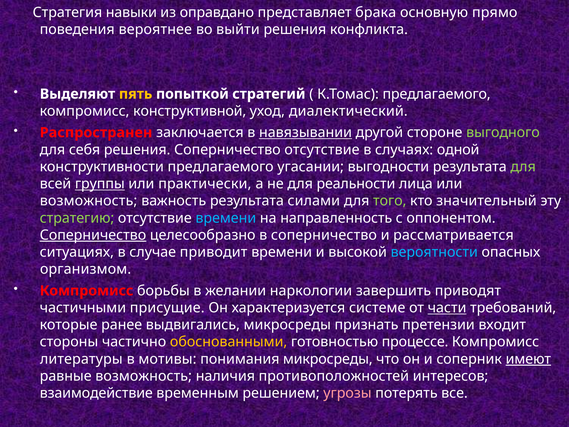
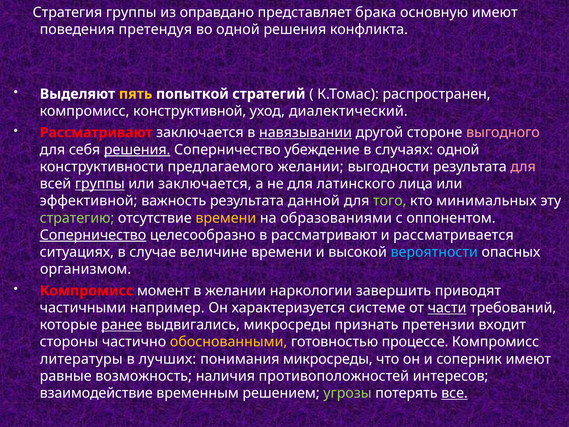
Стратегия навыки: навыки -> группы (131, 12)
основную прямо: прямо -> имеют (495, 12)
вероятнее: вероятнее -> претендуя (155, 29)
во выйти: выйти -> одной (238, 29)
К.Томас предлагаемого: предлагаемого -> распространен (437, 94)
Распространен: Распространен -> Рассматривают (96, 132)
выгодного colour: light green -> pink (503, 132)
решения underline: none -> present (137, 150)
Соперничество отсутствие: отсутствие -> убеждение (322, 150)
предлагаемого угасании: угасании -> желании (311, 167)
для colour: light green -> pink (523, 167)
или практически: практически -> заключается (205, 184)
реальности: реальности -> латинского (356, 184)
возможность: возможность -> эффективной (89, 201)
силами: силами -> данной (314, 201)
значительный: значительный -> минимальных (486, 201)
времени colour: light blue -> yellow (226, 218)
направленность: направленность -> образованиями (336, 218)
в соперничество: соперничество -> рассматривают (324, 235)
приводит: приводит -> величине (214, 252)
борьбы: борьбы -> момент (163, 291)
присущие: присущие -> например (167, 308)
ранее underline: none -> present (122, 325)
мотивы: мотивы -> лучших (167, 359)
имеют underline: present -> none (528, 359)
угрозы colour: pink -> light green (347, 393)
все underline: none -> present (455, 393)
